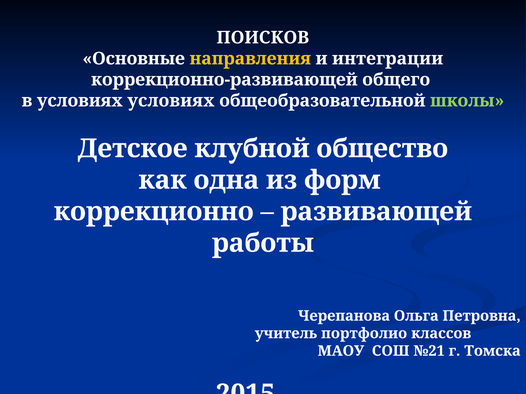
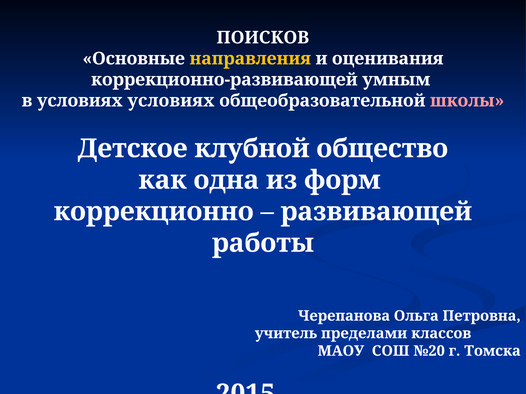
интеграции: интеграции -> оценивания (388, 59)
общего: общего -> умным (396, 80)
школы colour: light green -> pink (467, 101)
портфолио: портфолио -> пределами (364, 334)
№21: №21 -> №20 (429, 351)
